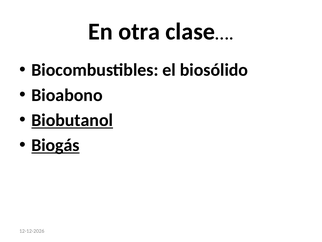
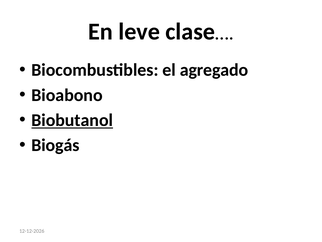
otra: otra -> leve (139, 31)
biosólido: biosólido -> agregado (214, 70)
Biogás underline: present -> none (55, 145)
